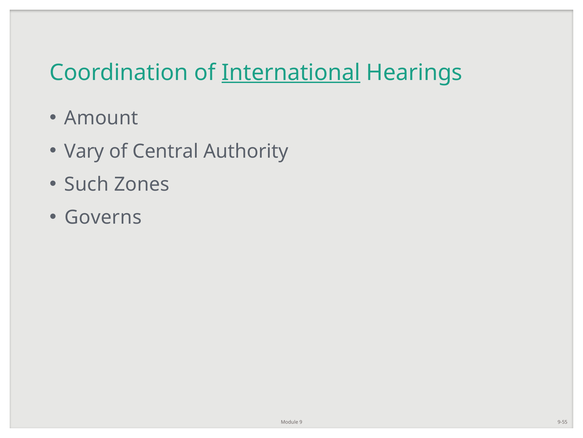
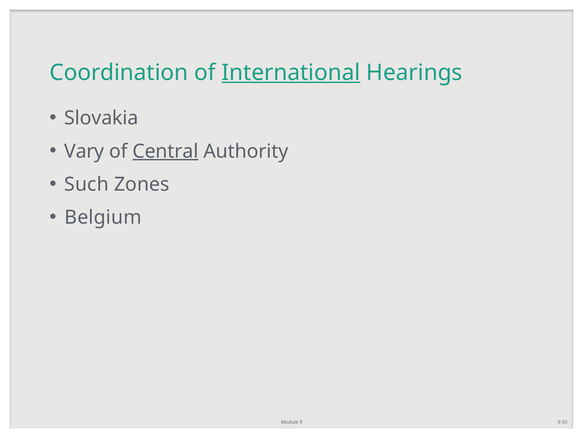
Amount: Amount -> Slovakia (101, 118)
Central underline: none -> present (165, 151)
Governs: Governs -> Belgium (103, 217)
